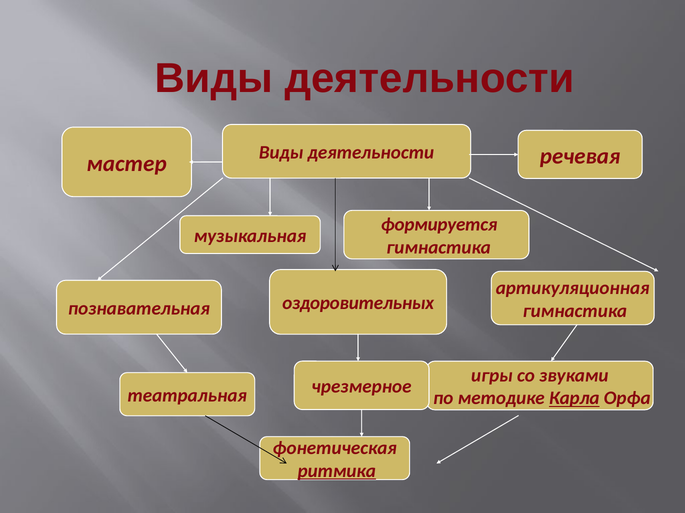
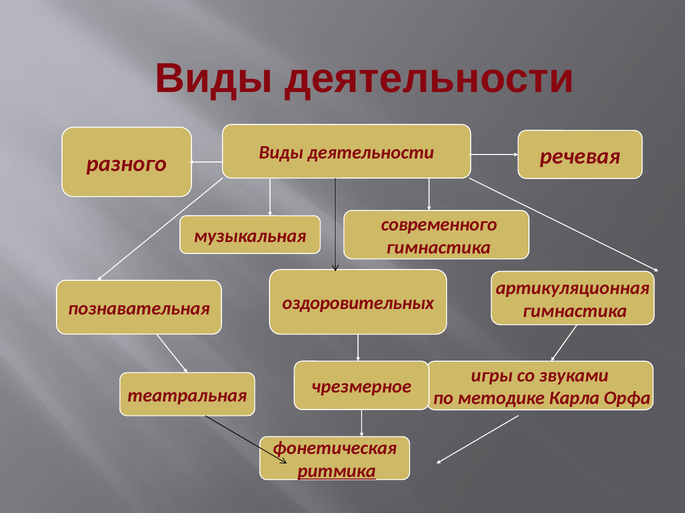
мастер: мастер -> разного (127, 164)
формируется: формируется -> современного (439, 225)
Карла underline: present -> none (574, 399)
